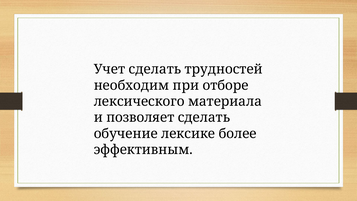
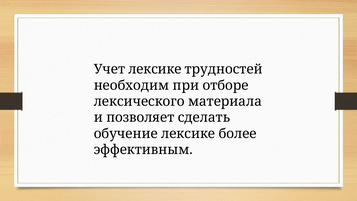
Учет сделать: сделать -> лексике (155, 69)
